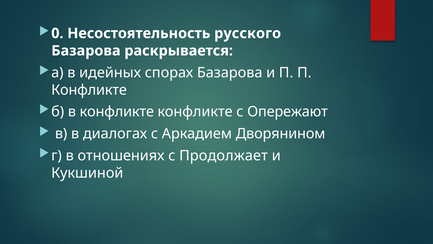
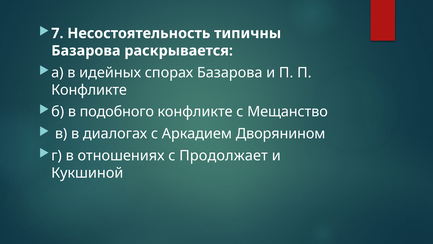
0: 0 -> 7 (57, 33)
русского: русского -> типичны (248, 33)
в конфликте: конфликте -> подобного (117, 112)
Опережают: Опережают -> Мещанство (288, 112)
